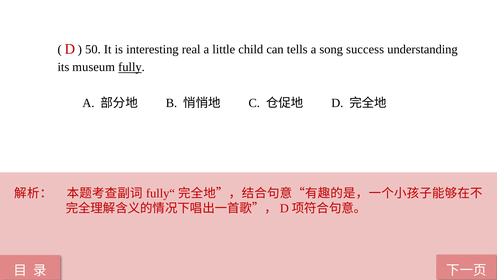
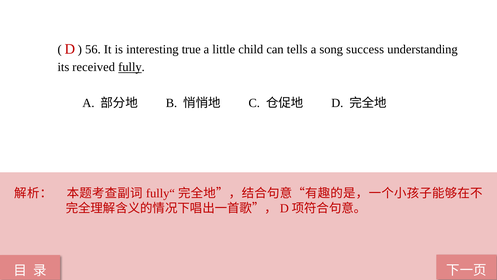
50: 50 -> 56 (93, 49)
real: real -> true (191, 49)
museum: museum -> received (94, 67)
